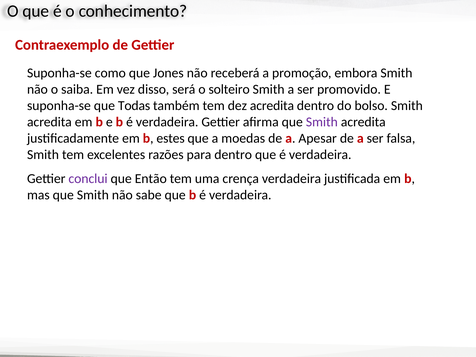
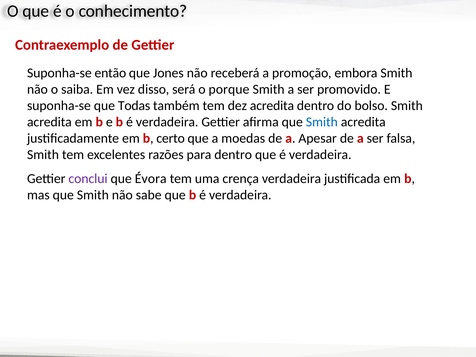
como: como -> então (110, 73)
solteiro: solteiro -> porque (229, 89)
Smith colour: purple -> blue (322, 122)
estes: estes -> certo (171, 138)
Então: Então -> Évora (151, 179)
